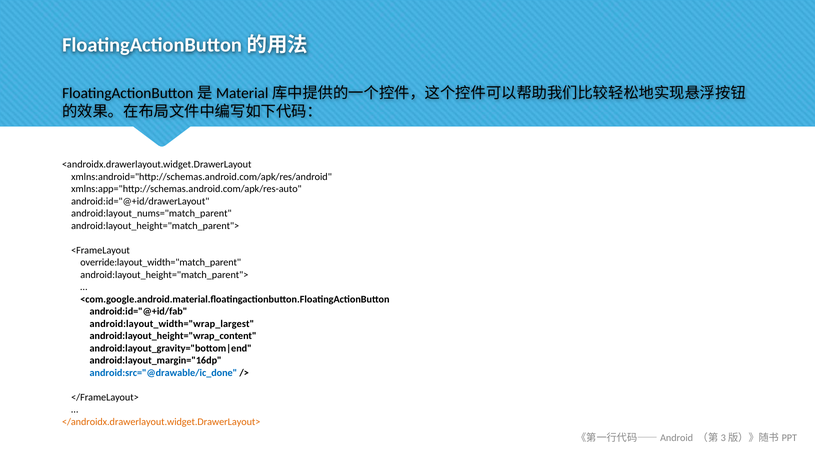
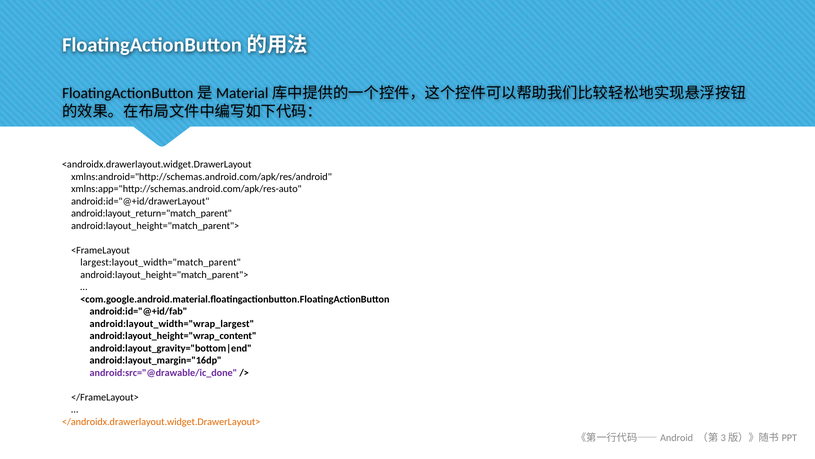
android:layout_nums="match_parent: android:layout_nums="match_parent -> android:layout_return="match_parent (151, 213)
override:layout_width="match_parent: override:layout_width="match_parent -> largest:layout_width="match_parent (161, 262)
android:src="@drawable/ic_done colour: blue -> purple (163, 372)
